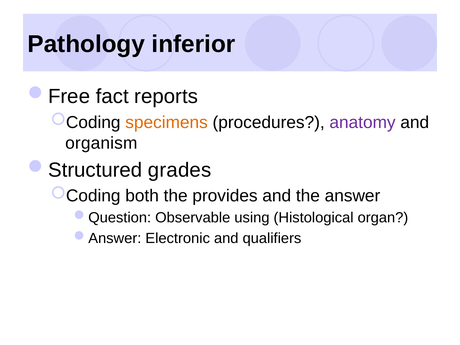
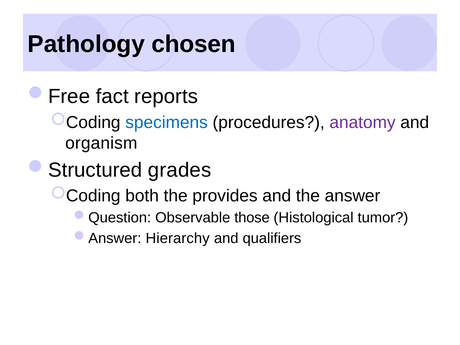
inferior: inferior -> chosen (194, 44)
specimens colour: orange -> blue (167, 122)
using: using -> those (252, 218)
organ: organ -> tumor (383, 218)
Electronic: Electronic -> Hierarchy (178, 238)
